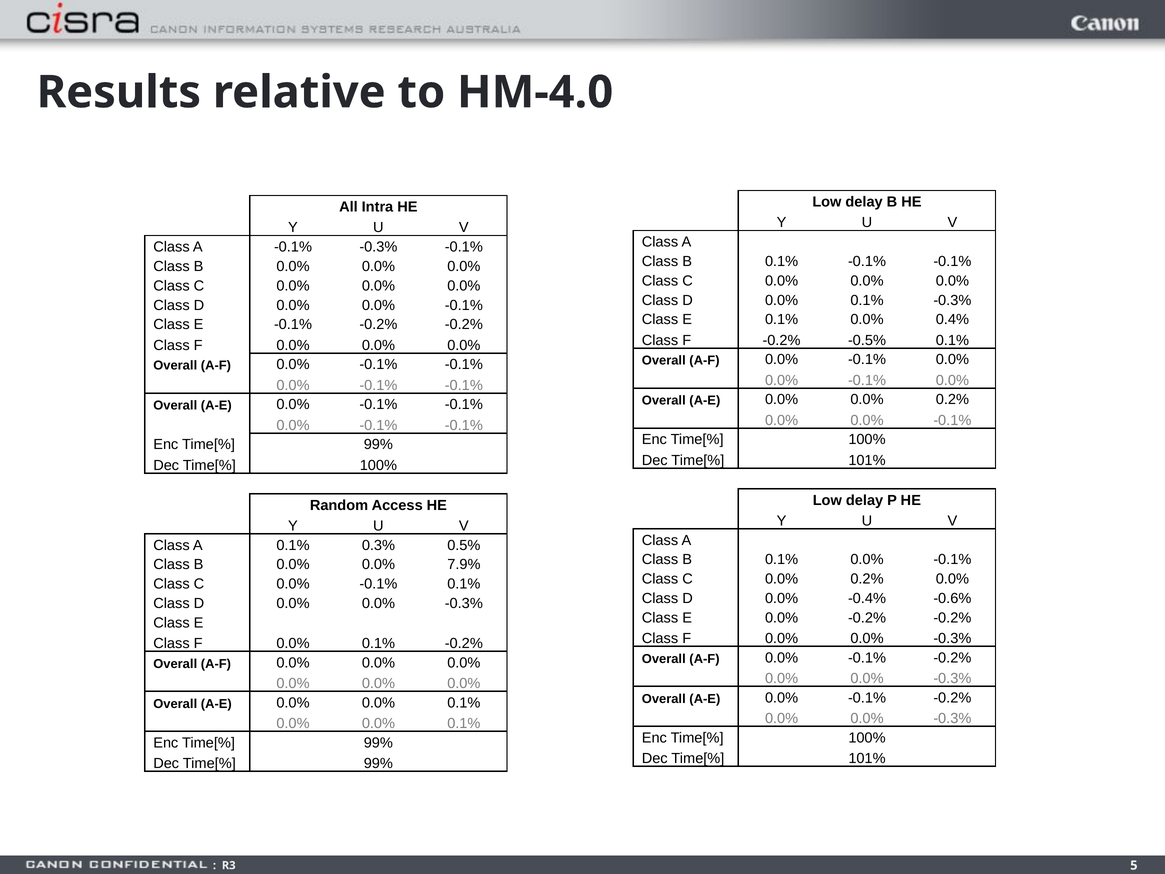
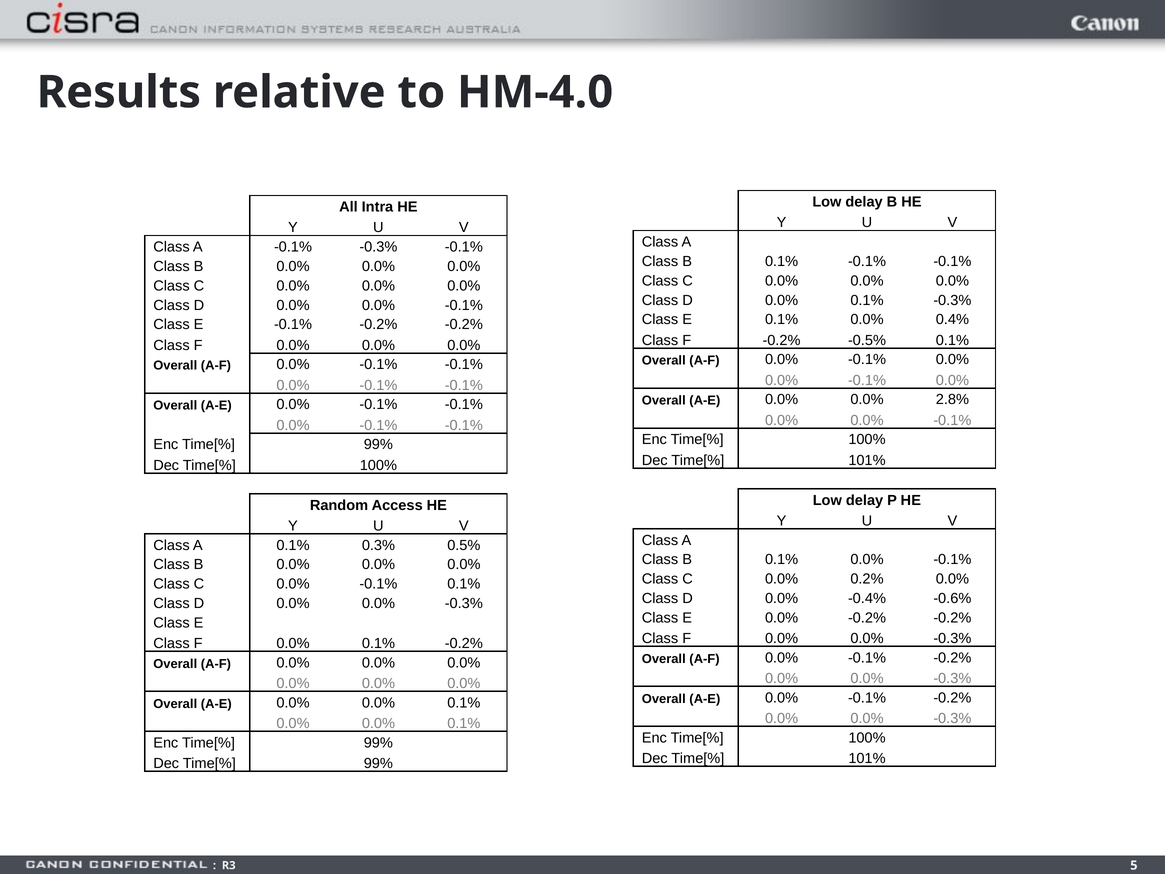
0.0% 0.0% 0.2%: 0.2% -> 2.8% (952, 399)
7.9%: 7.9% -> 0.0% (464, 564)
